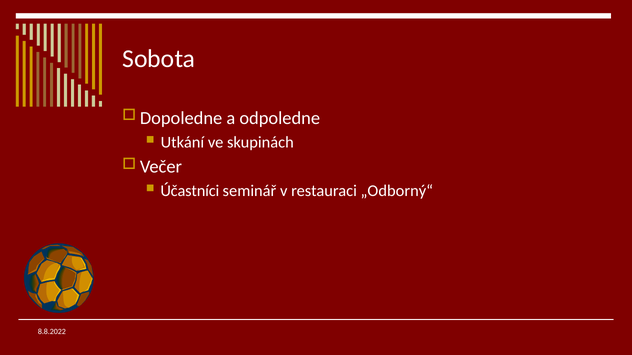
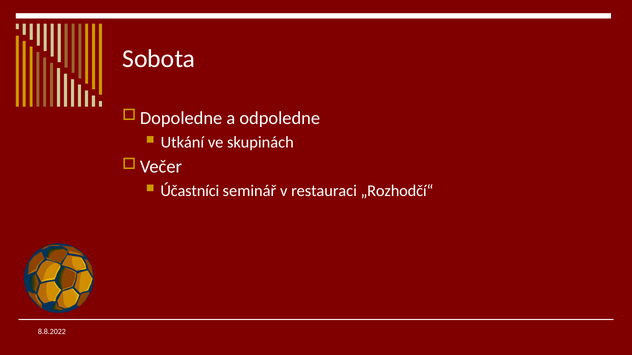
„Odborný“: „Odborný“ -> „Rozhodčí“ (397, 191)
